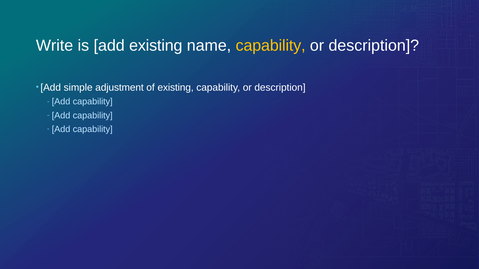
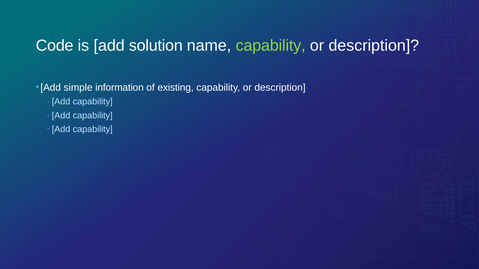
Write: Write -> Code (55, 46)
add existing: existing -> solution (156, 46)
capability colour: yellow -> light green (271, 46)
adjustment: adjustment -> information (120, 88)
